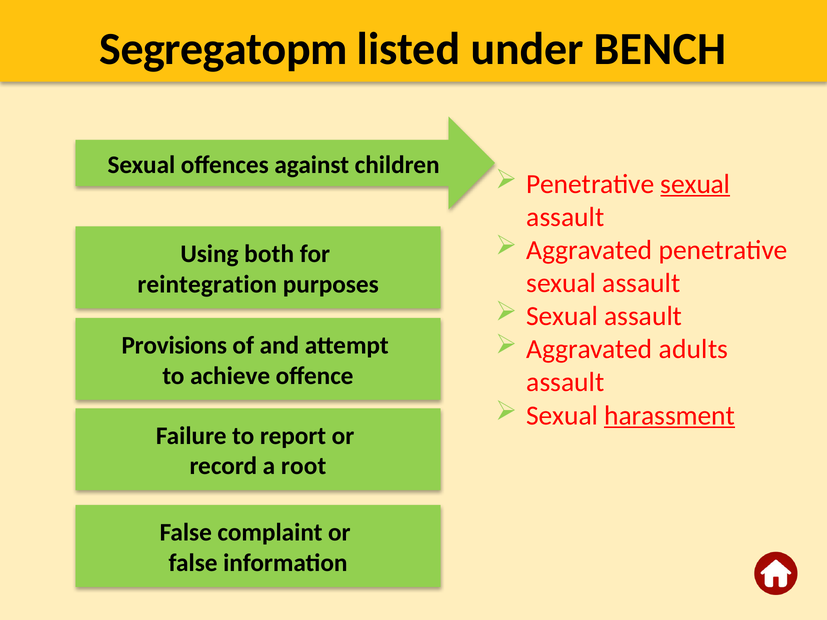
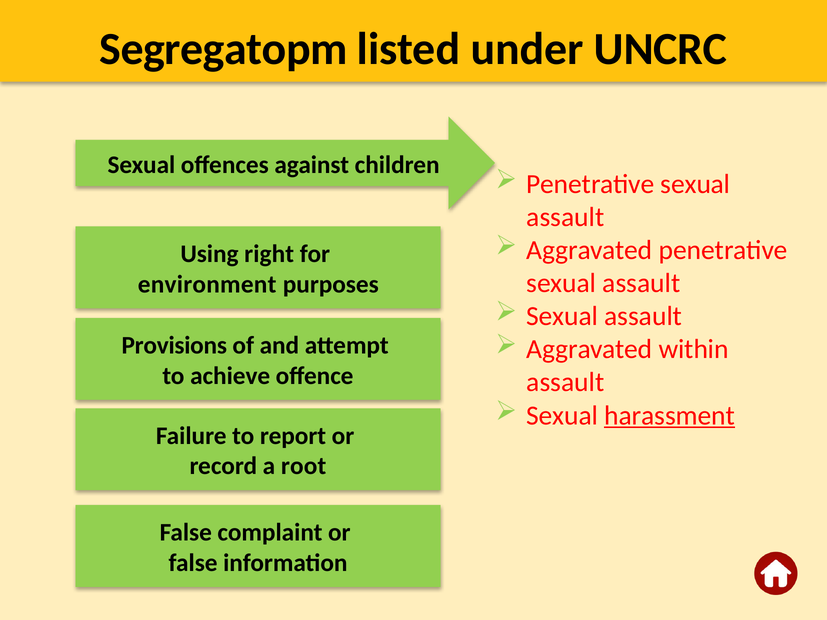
BENCH: BENCH -> UNCRC (660, 49)
sexual underline: present -> none (695, 184)
both: both -> right (269, 254)
reintegration: reintegration -> environment (207, 284)
adults: adults -> within (694, 349)
